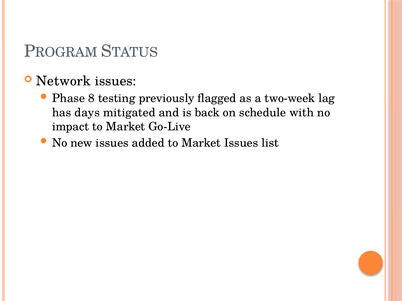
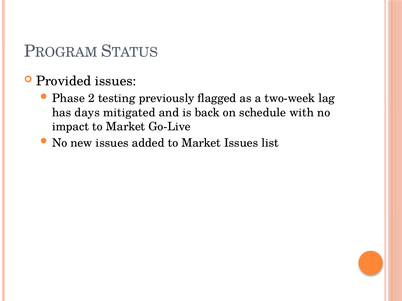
Network: Network -> Provided (64, 81)
8: 8 -> 2 (91, 99)
